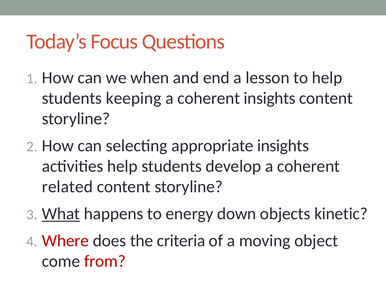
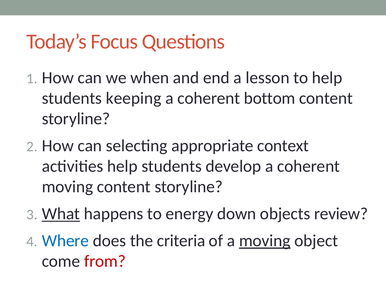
coherent insights: insights -> bottom (270, 98)
appropriate insights: insights -> context (283, 146)
related: related -> moving (67, 187)
kinetic: kinetic -> review (341, 214)
Where colour: red -> blue (65, 241)
moving underline: none -> present (265, 241)
